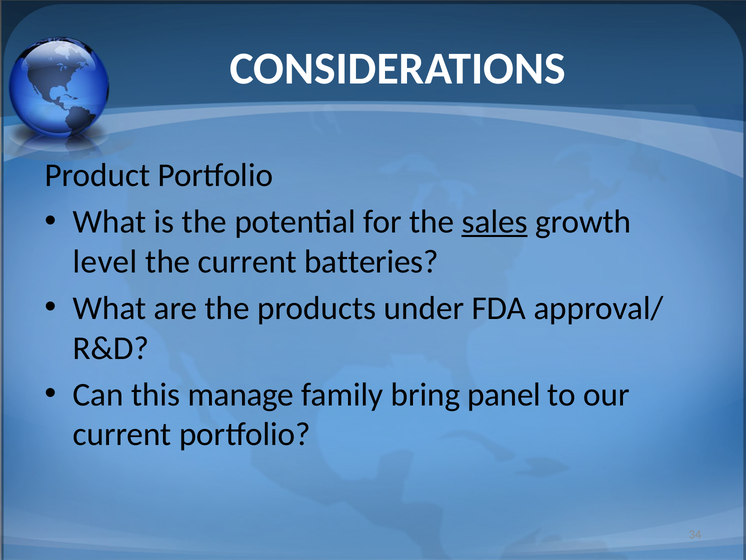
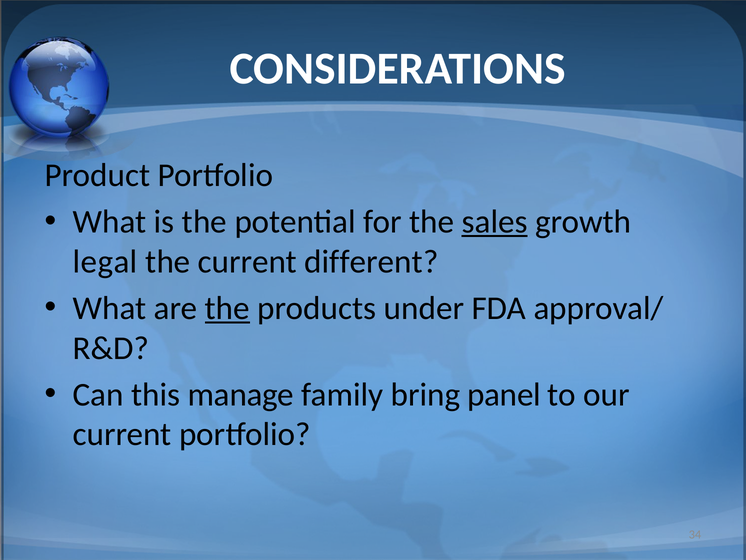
level: level -> legal (105, 261)
batteries: batteries -> different (371, 261)
the underline: none -> present (227, 308)
